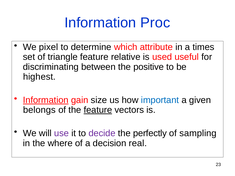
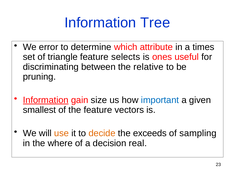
Proc: Proc -> Tree (155, 23)
pixel: pixel -> error (49, 47)
relative: relative -> selects (126, 57)
used: used -> ones (162, 57)
positive: positive -> relative (149, 67)
highest: highest -> pruning (39, 77)
belongs: belongs -> smallest (39, 110)
feature underline: present -> none (98, 110)
use colour: purple -> orange (61, 133)
decide colour: purple -> orange (102, 133)
perfectly: perfectly -> exceeds (150, 133)
